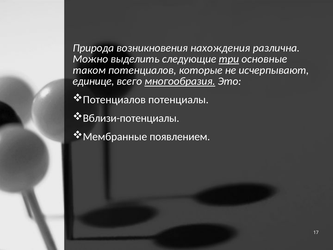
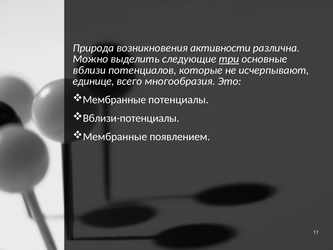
нахождения: нахождения -> активности (220, 48)
таком: таком -> вблизи (89, 70)
многообразия underline: present -> none (180, 81)
Потенциалов: Потенциалов -> Мембранные (114, 100)
